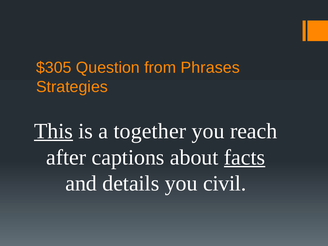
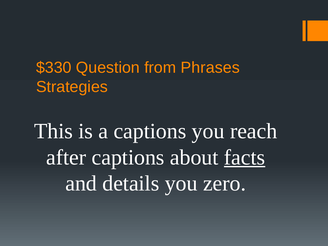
$305: $305 -> $330 (54, 68)
This underline: present -> none (53, 131)
a together: together -> captions (150, 131)
civil: civil -> zero (225, 184)
